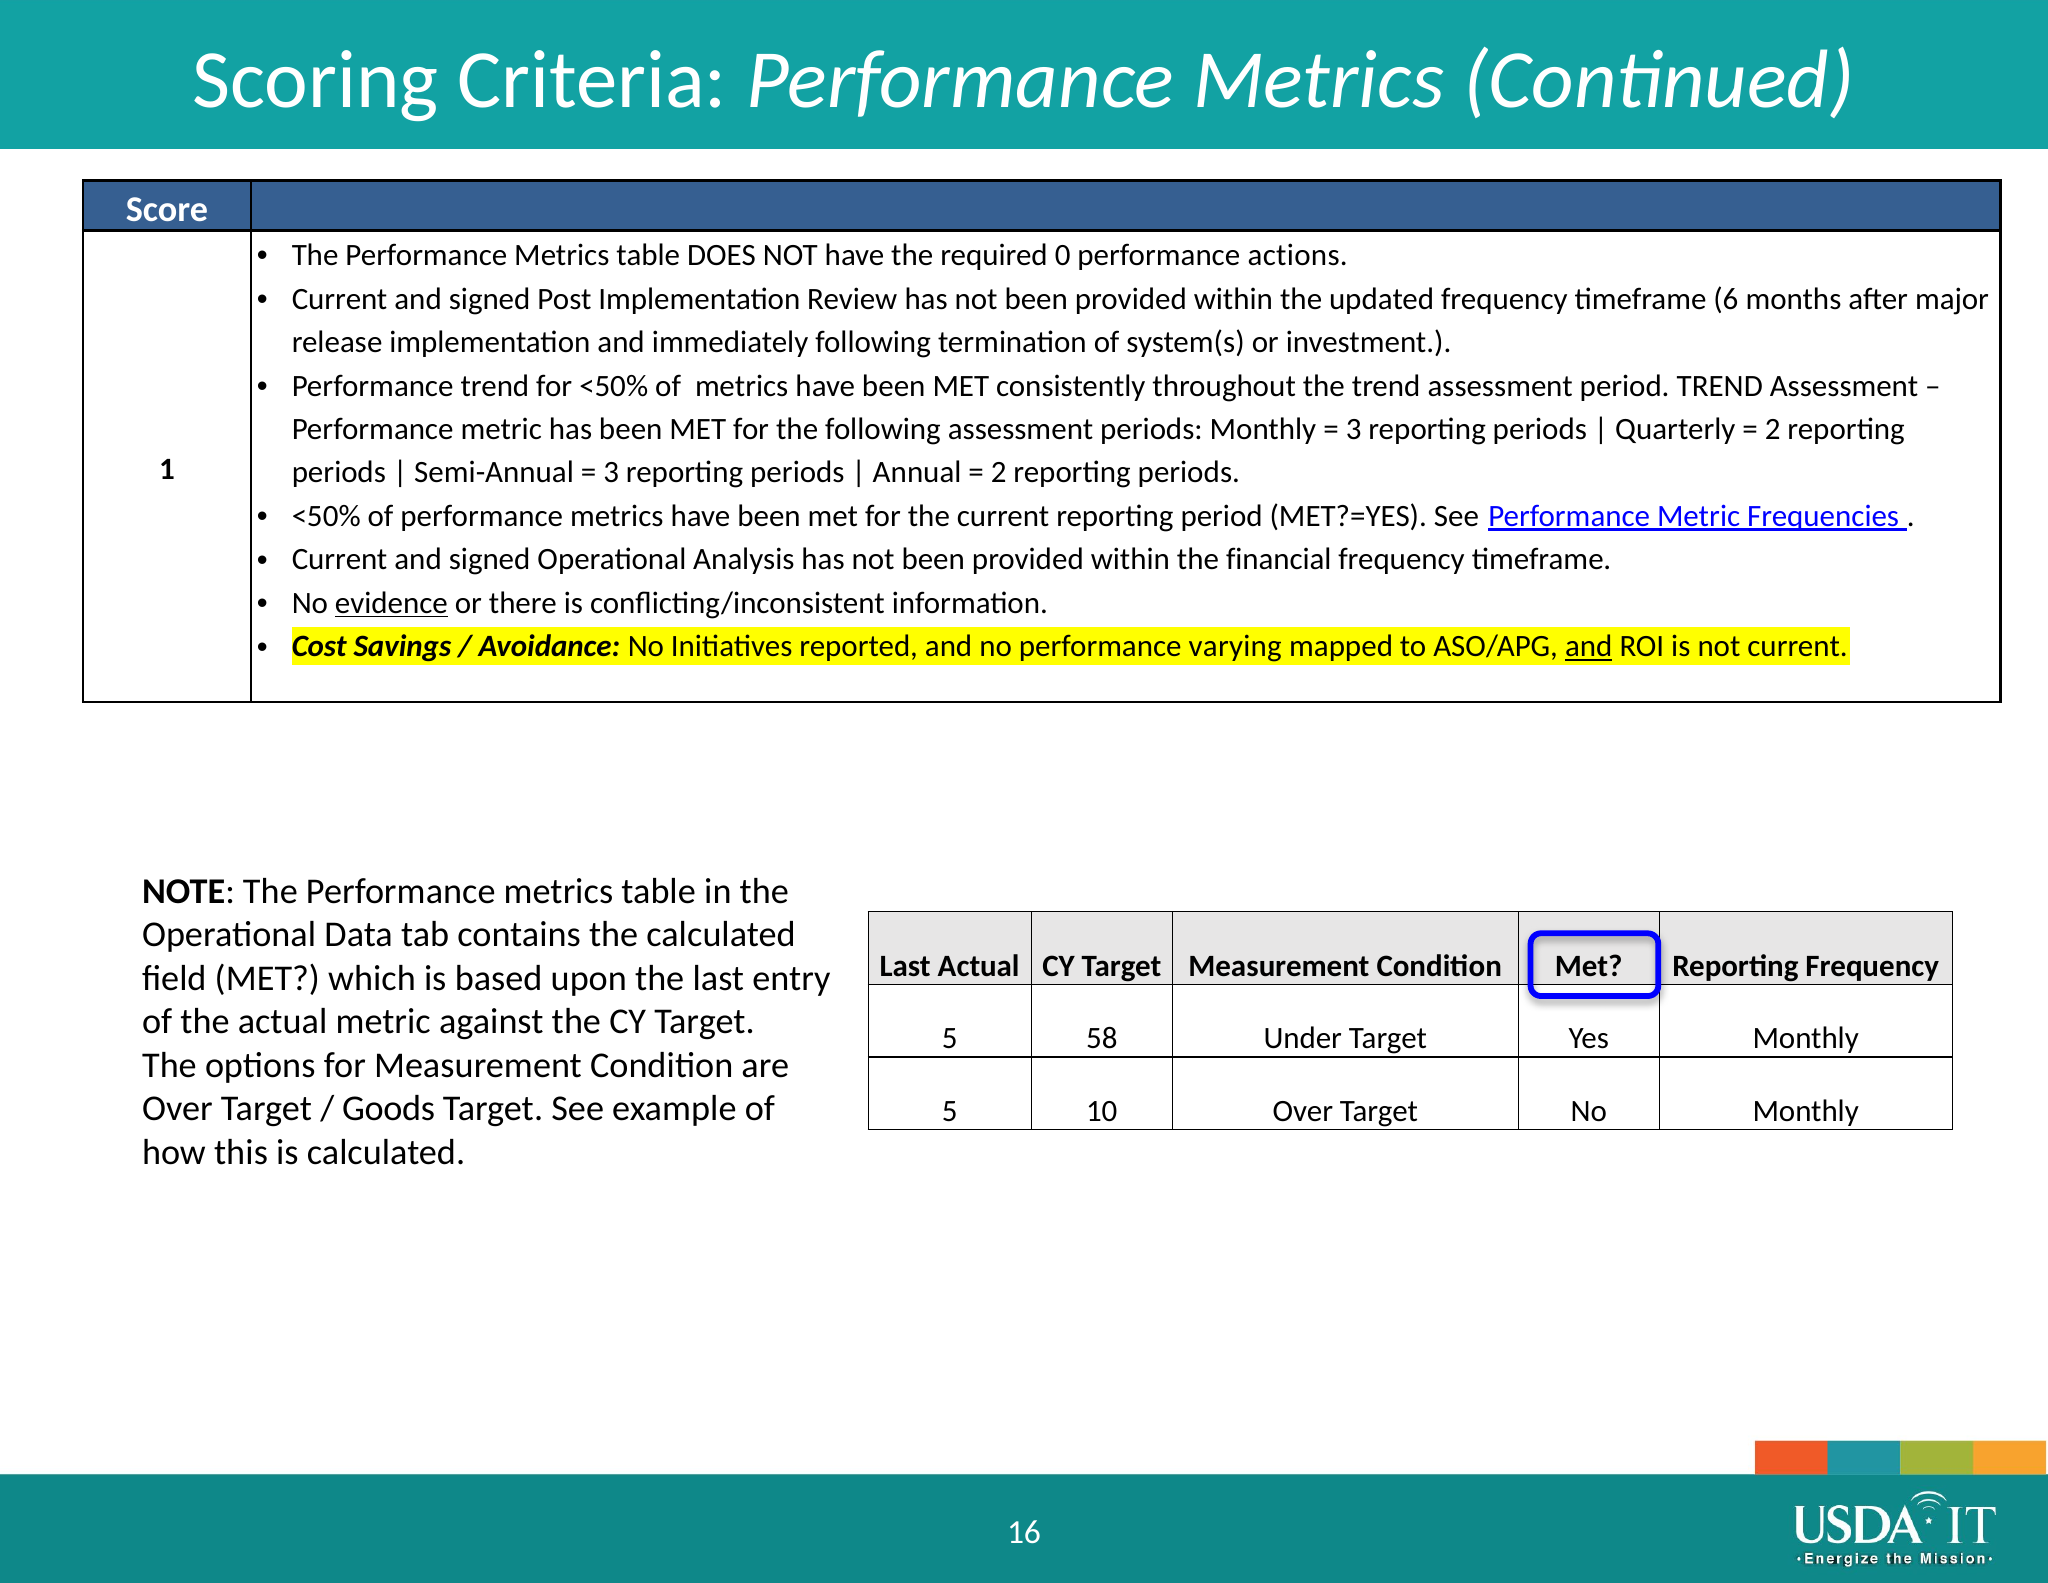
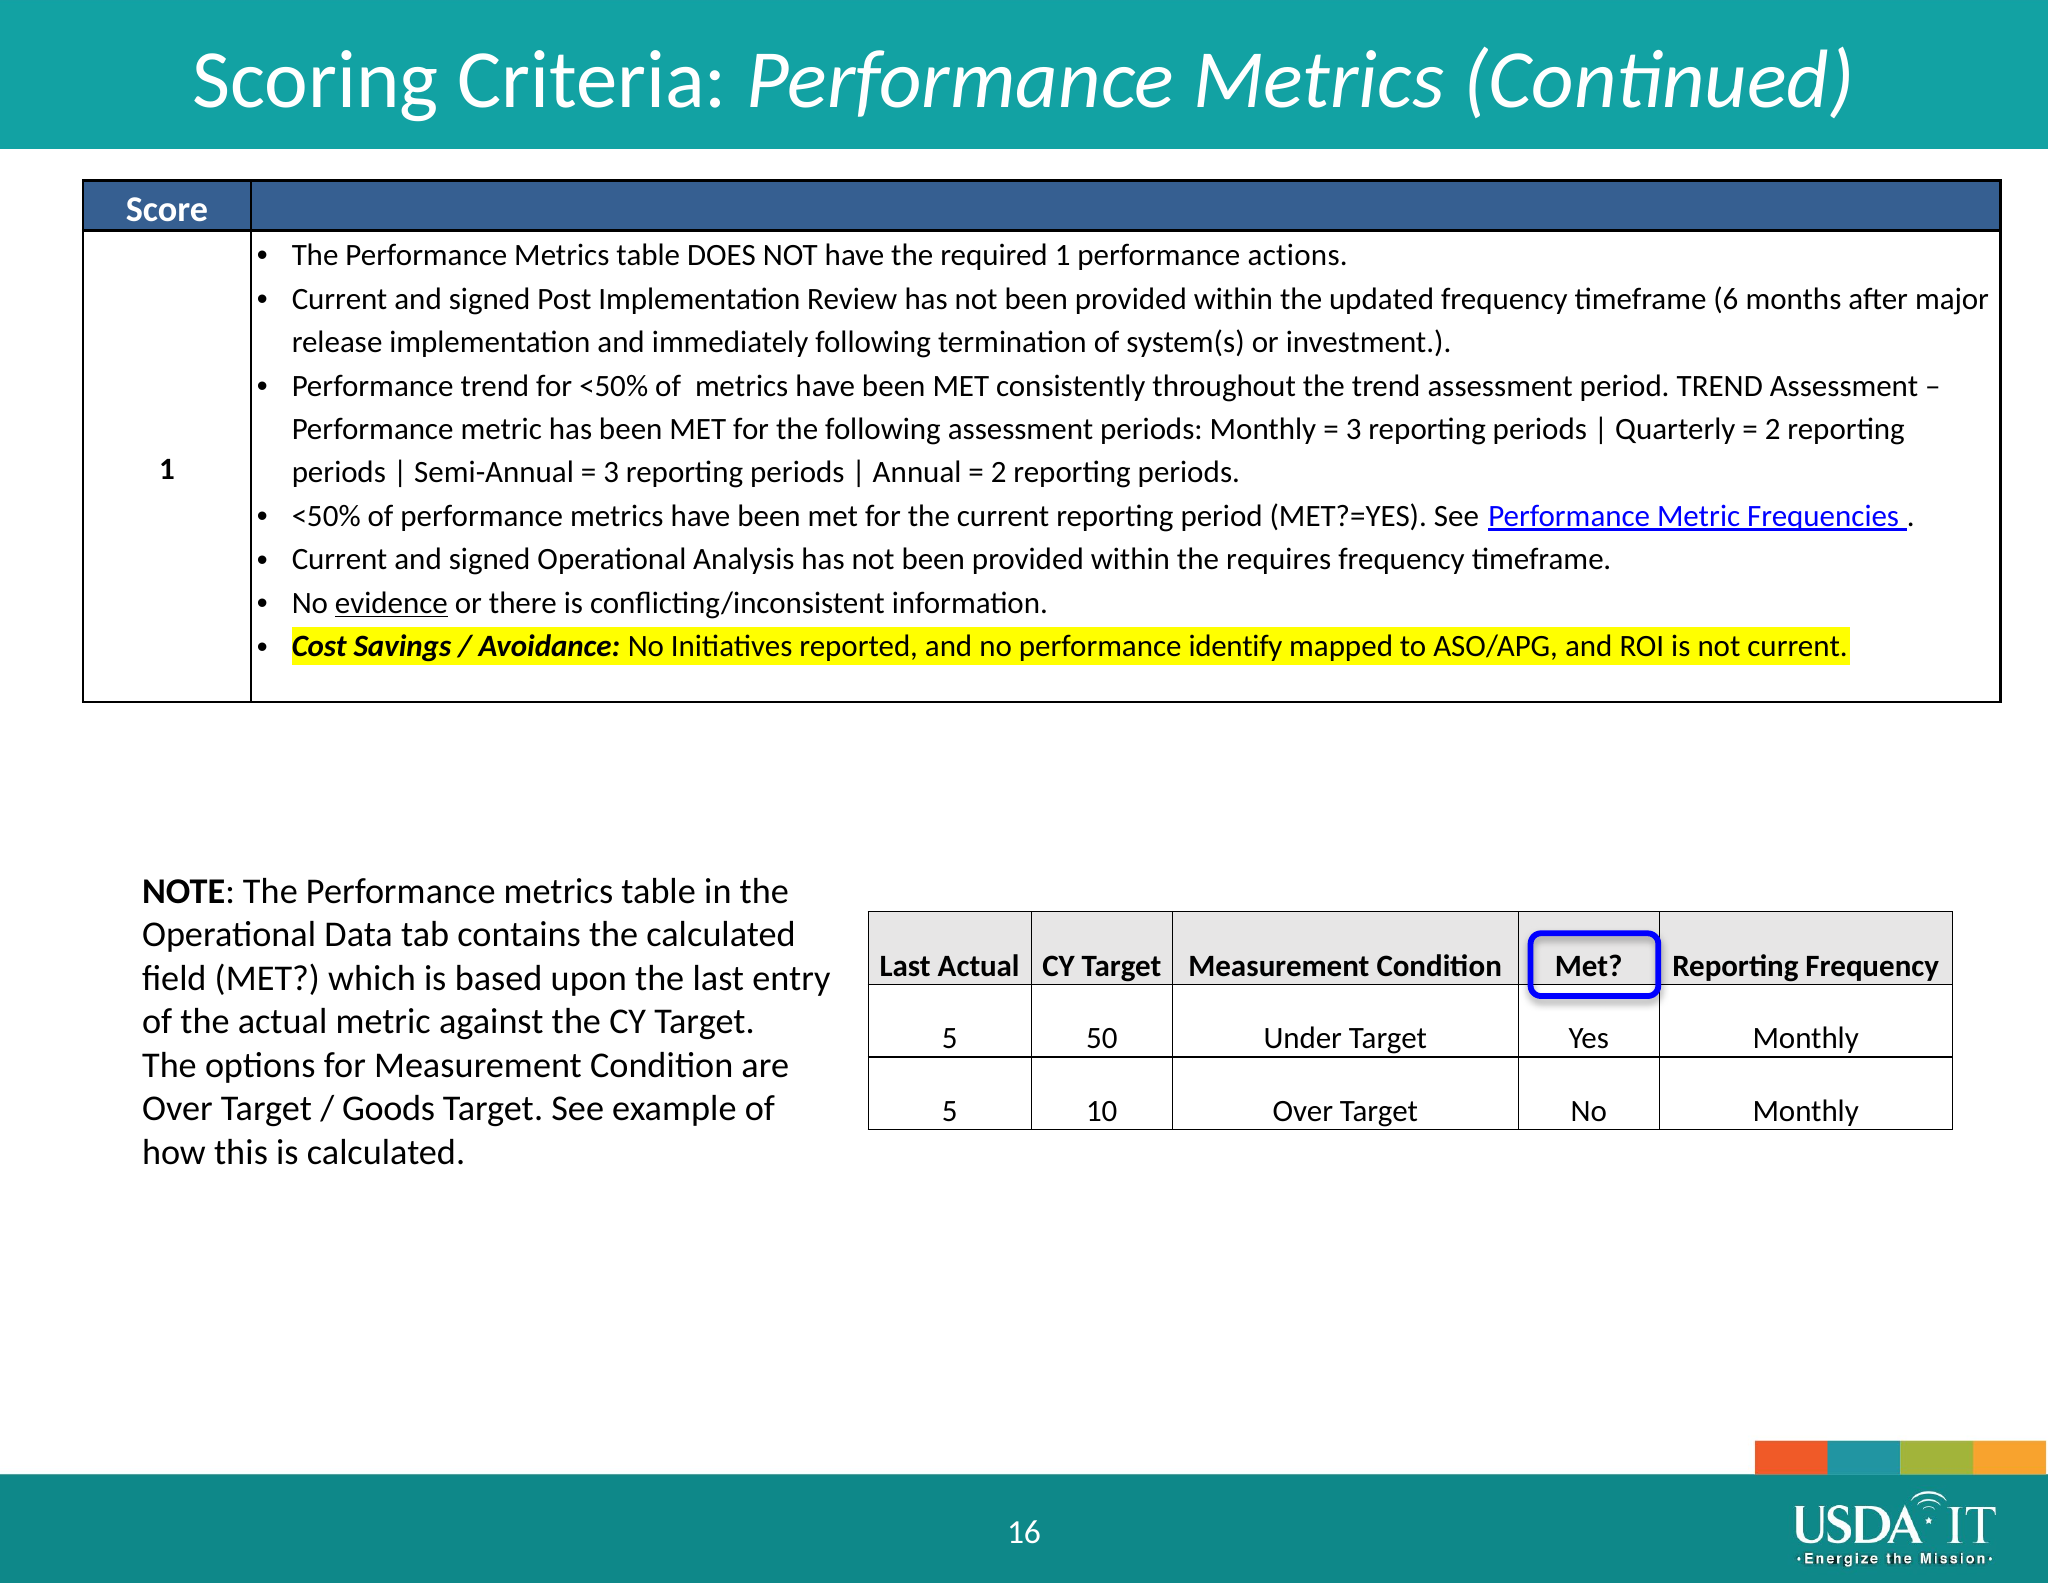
required 0: 0 -> 1 (1063, 255)
financial: financial -> requires (1279, 560)
varying: varying -> identify (1236, 646)
and underline: present -> none (1589, 646)
58: 58 -> 50 (1102, 1038)
